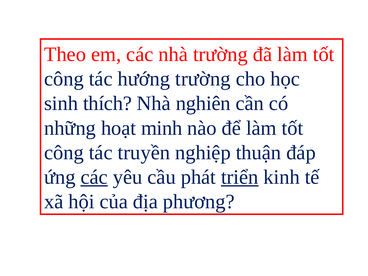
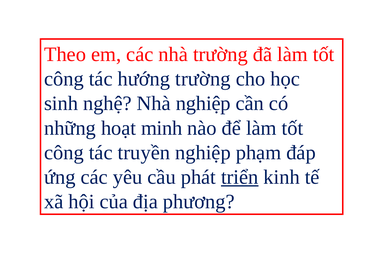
thích: thích -> nghệ (107, 103)
Nhà nghiên: nghiên -> nghiệp (203, 103)
thuận: thuận -> phạm (258, 153)
các underline: present -> none (94, 177)
